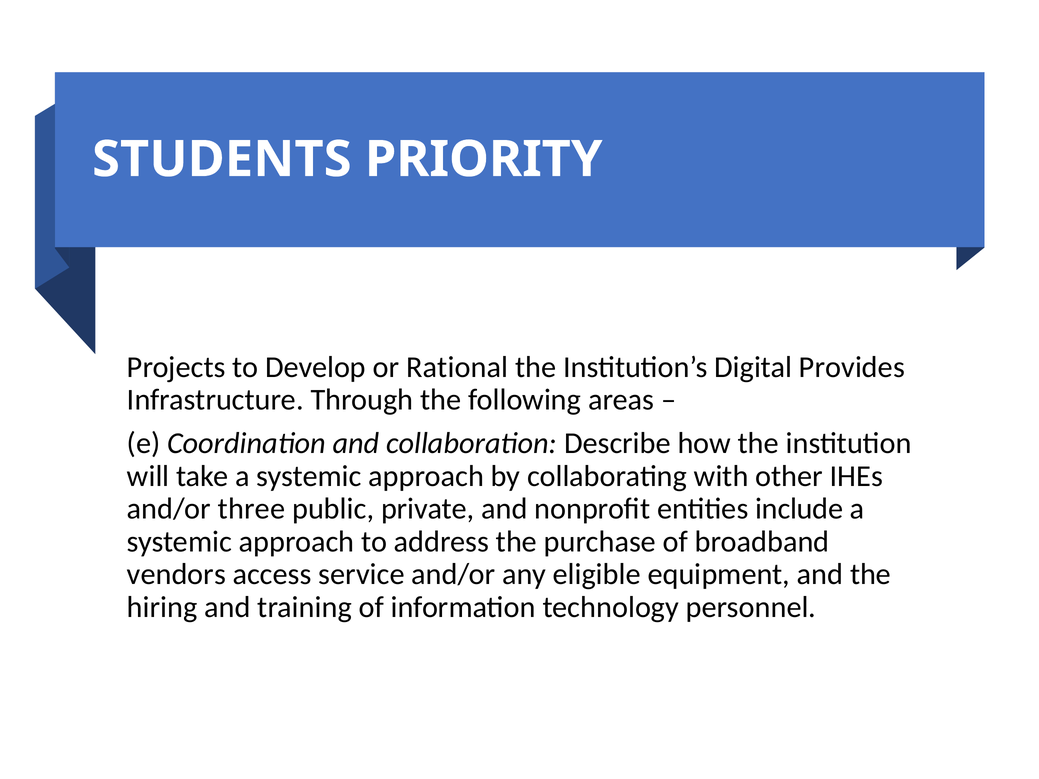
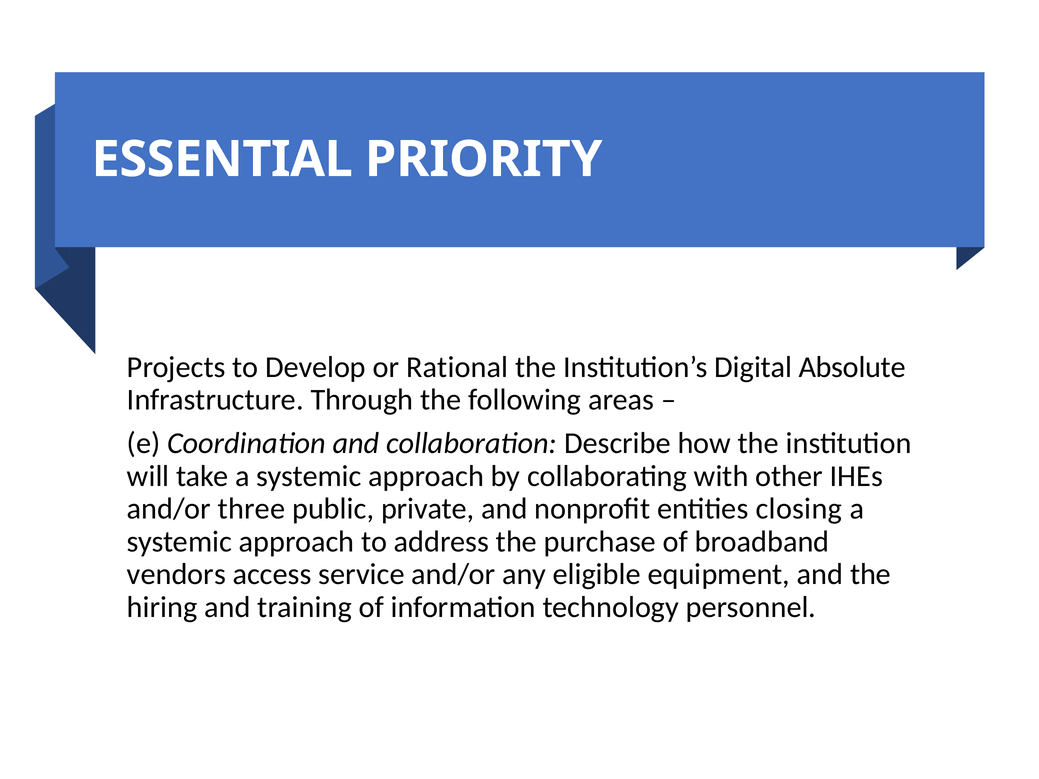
STUDENTS: STUDENTS -> ESSENTIAL (222, 159)
Provides: Provides -> Absolute (852, 367)
include: include -> closing (799, 509)
